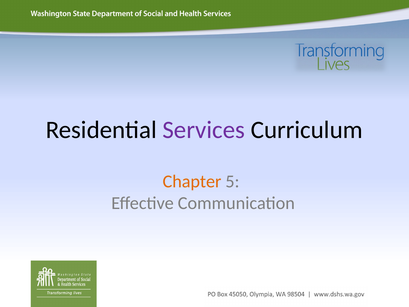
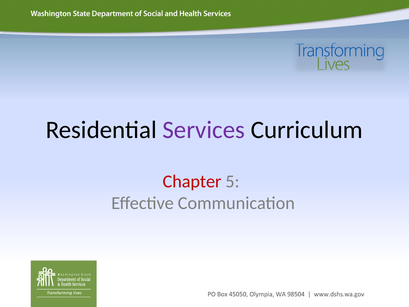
Chapter colour: orange -> red (192, 181)
